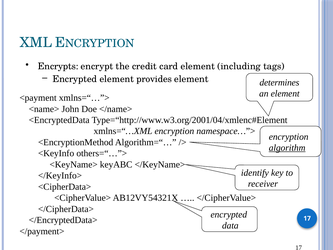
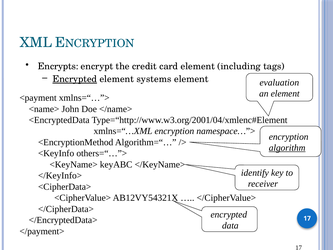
Encrypted underline: none -> present (75, 79)
provides: provides -> systems (154, 79)
determines: determines -> evaluation (279, 82)
